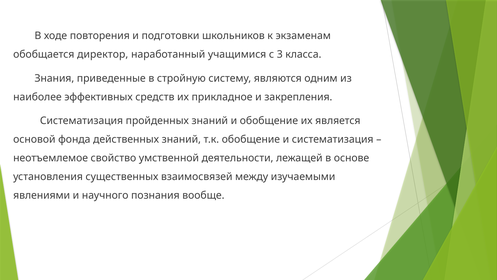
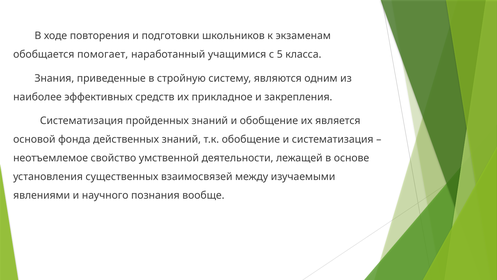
директор: директор -> помогает (103, 54)
3: 3 -> 5 (280, 54)
